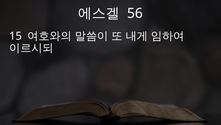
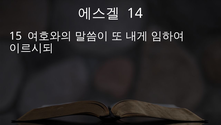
56: 56 -> 14 (135, 13)
